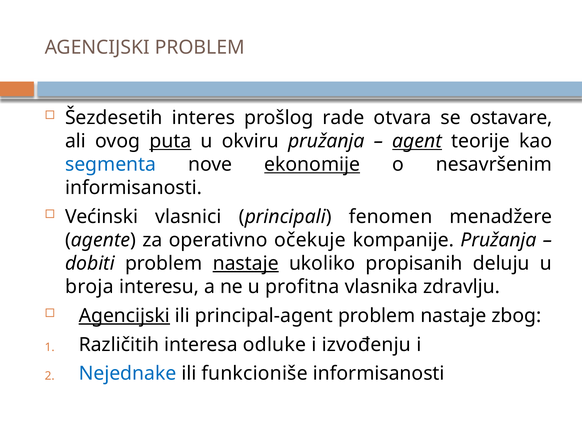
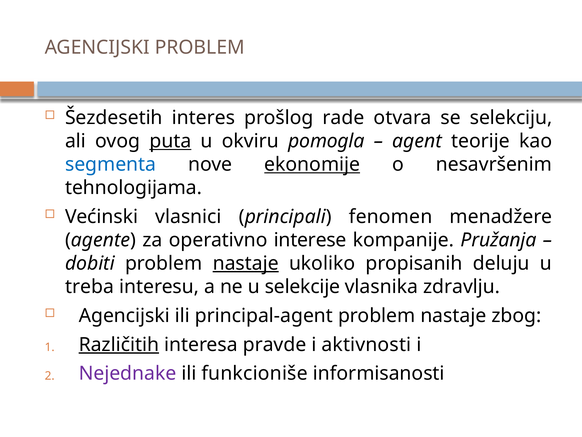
ostavare: ostavare -> selekciju (511, 118)
okviru pružanja: pružanja -> pomogla (326, 141)
agent underline: present -> none (417, 141)
informisanosti: informisanosti -> tehnologijama (134, 188)
očekuje: očekuje -> interese (310, 240)
broja: broja -> treba (90, 286)
profitna: profitna -> selekcije (302, 286)
Agencijski underline: present -> none (124, 315)
Različitih underline: none -> present (119, 344)
odluke: odluke -> pravde (275, 344)
izvođenju: izvođenju -> aktivnosti (366, 344)
Nejednake colour: blue -> purple (128, 373)
